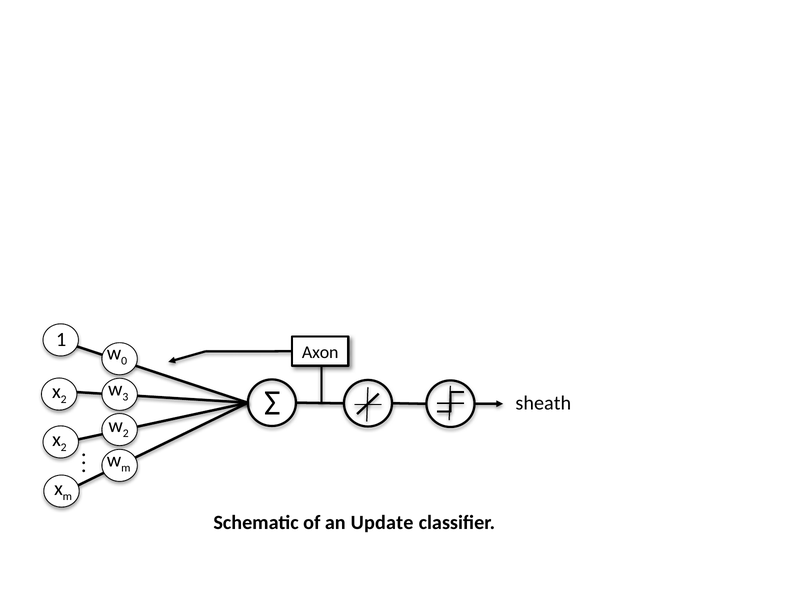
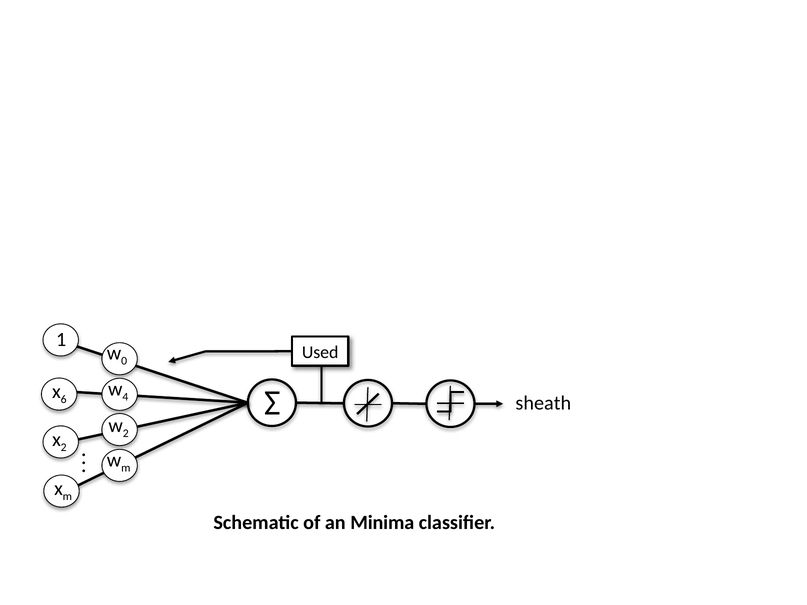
Axon: Axon -> Used (320, 353)
3: 3 -> 4 (125, 397)
2: 2 -> 6 (64, 400)
Update: Update -> Minima (382, 523)
